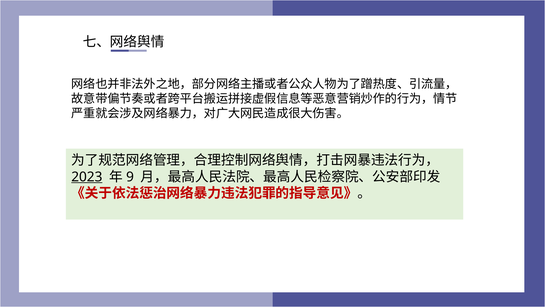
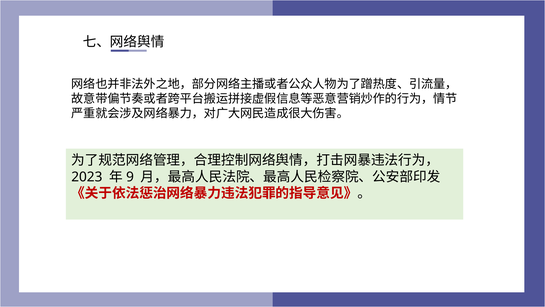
2023 underline: present -> none (87, 177)
